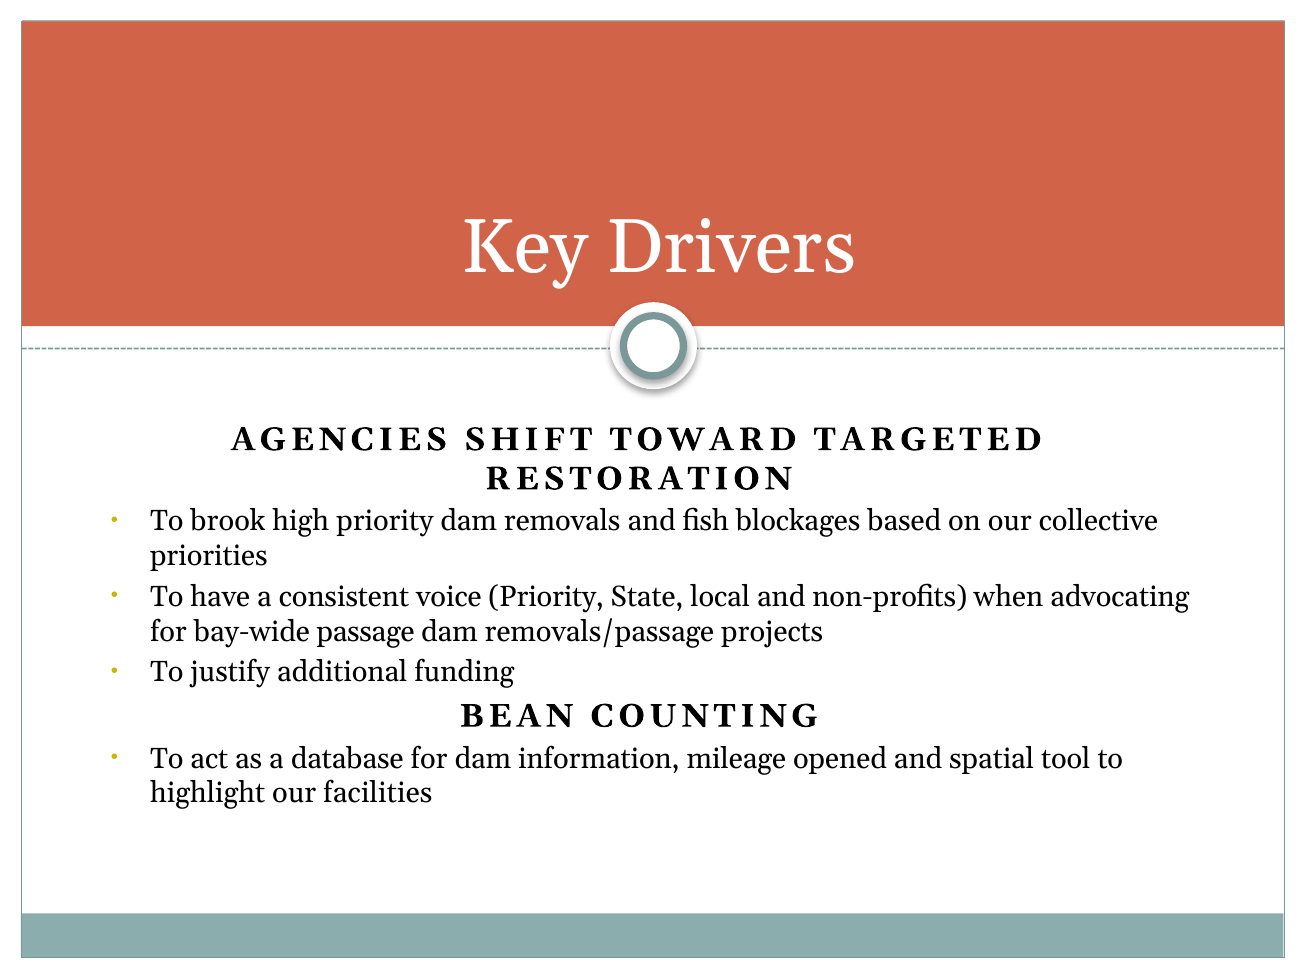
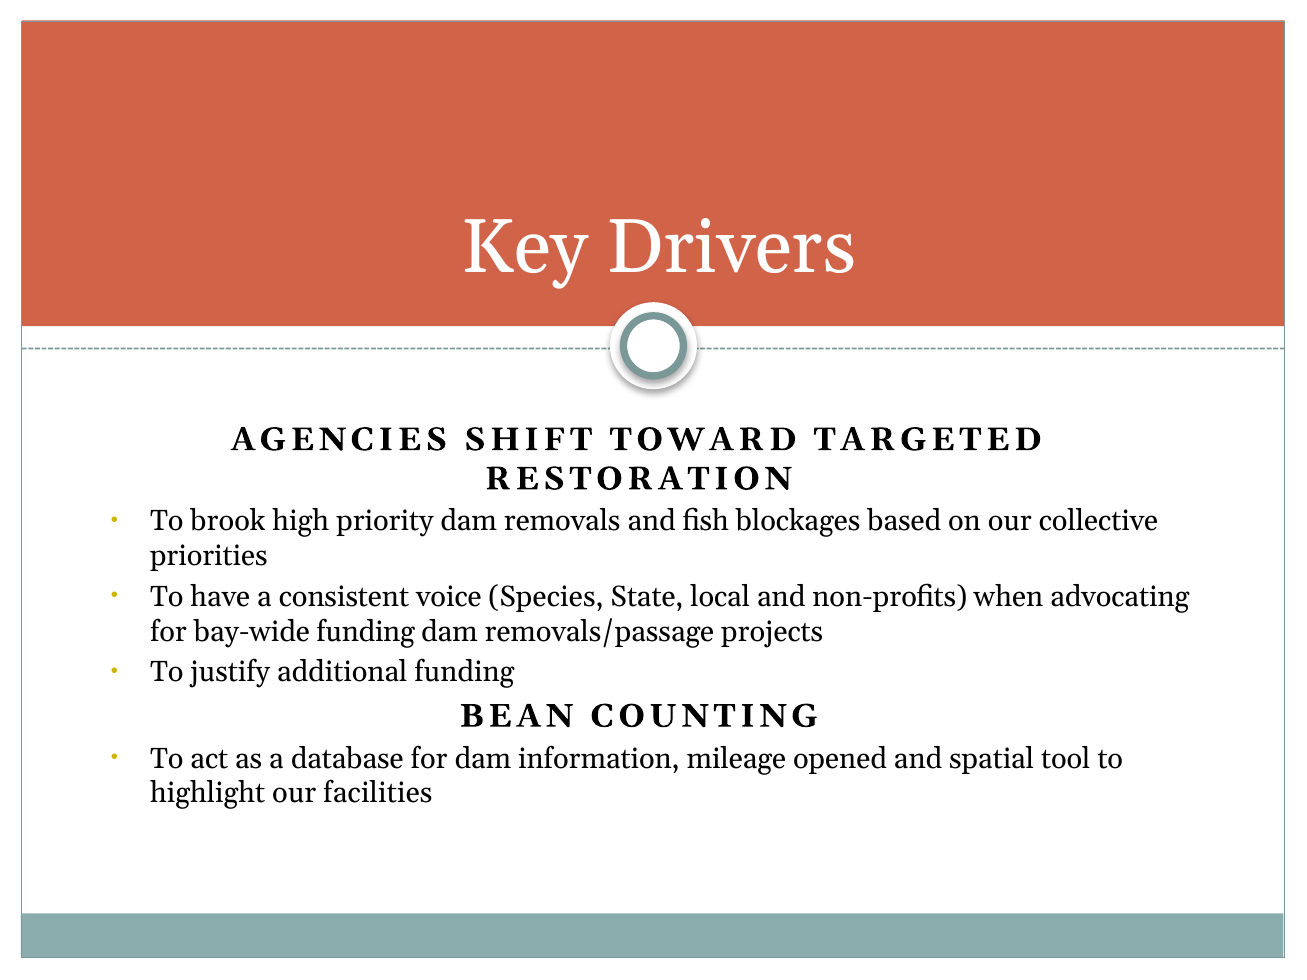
voice Priority: Priority -> Species (546, 597)
bay-wide passage: passage -> funding (366, 632)
